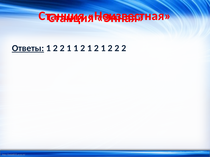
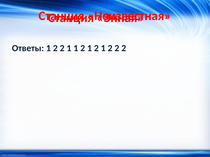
Ответы underline: present -> none (28, 48)
